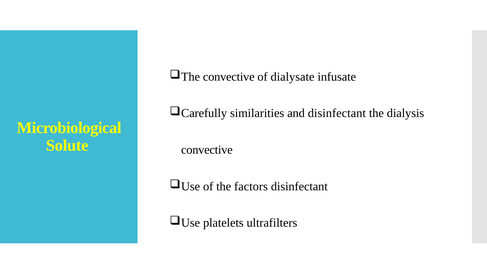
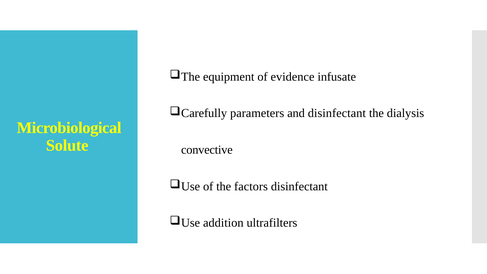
convective: convective -> equipment (229, 77)
dialysate: dialysate -> evidence (293, 77)
similarities: similarities -> parameters (257, 113)
platelets: platelets -> addition (223, 223)
